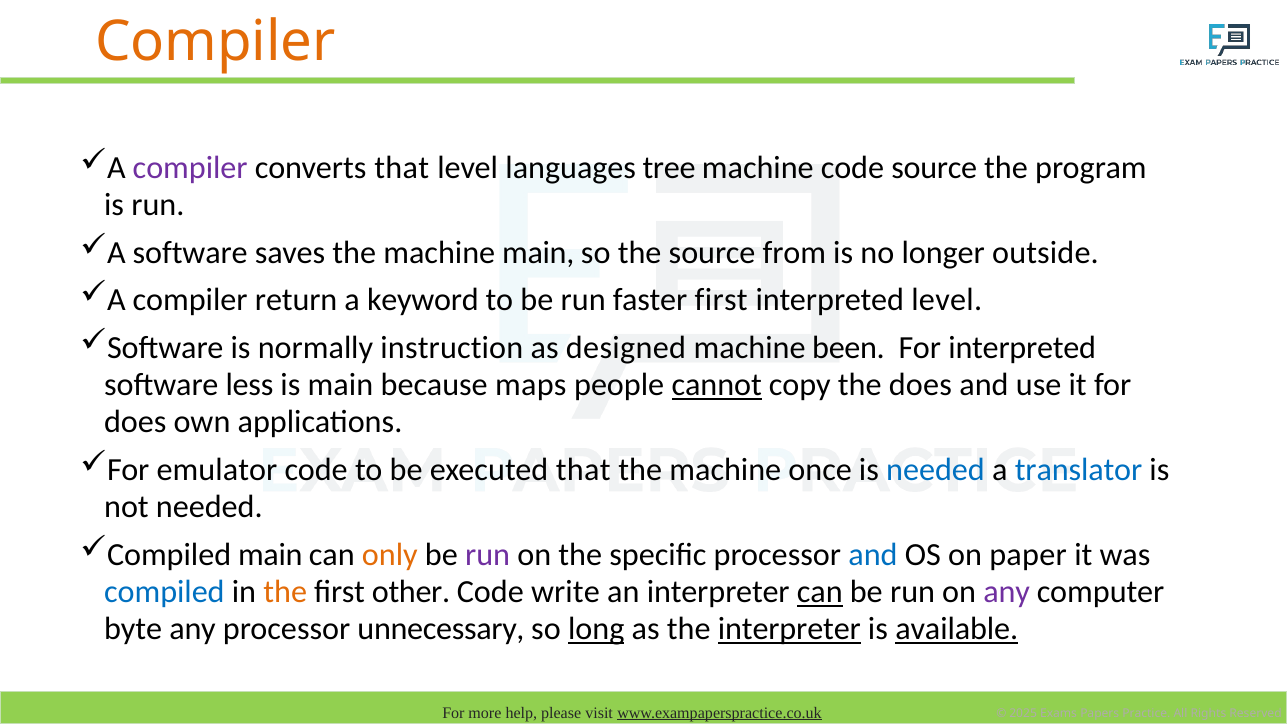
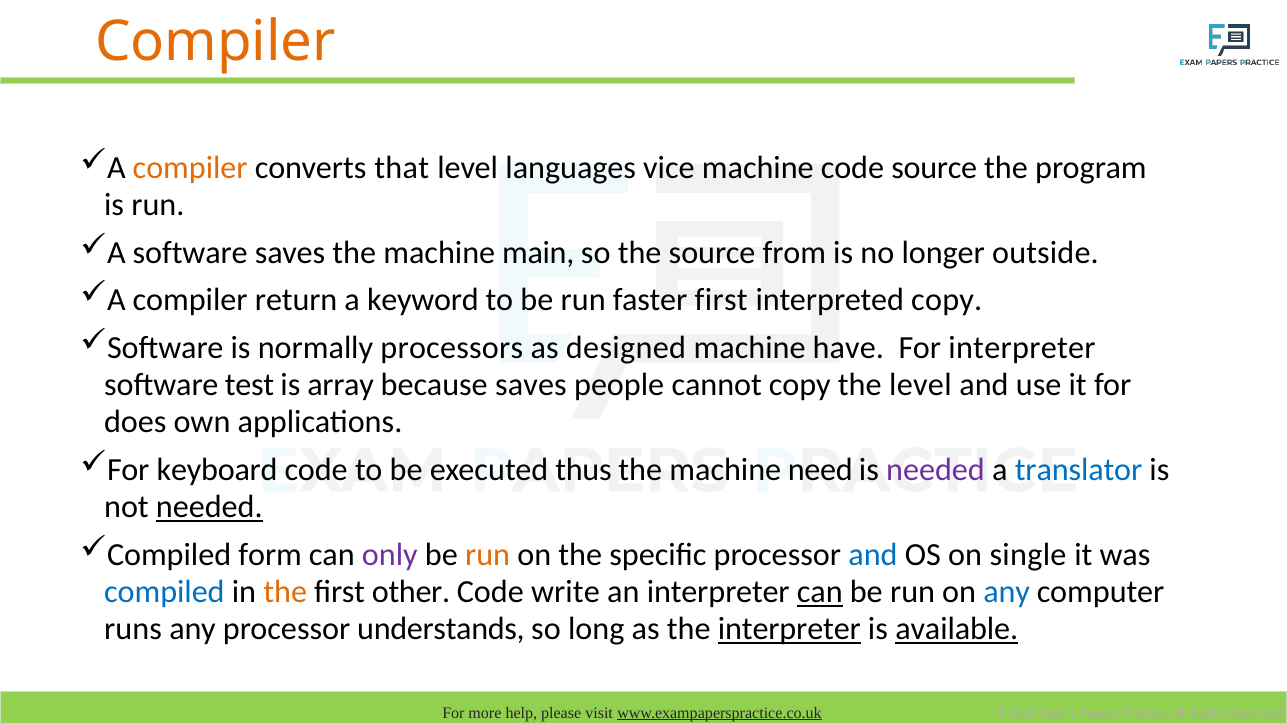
compiler colour: purple -> orange (190, 168)
tree: tree -> vice (669, 168)
interpreted level: level -> copy (947, 300)
instruction: instruction -> processors (452, 348)
been: been -> have (848, 348)
For interpreted: interpreted -> interpreter (1022, 348)
less: less -> test (250, 385)
is main: main -> array (341, 385)
because maps: maps -> saves (531, 385)
cannot underline: present -> none (717, 385)
the does: does -> level (920, 385)
emulator: emulator -> keyboard (217, 470)
executed that: that -> thus (584, 470)
once: once -> need (820, 470)
needed colour: blue -> purple (936, 470)
needed underline: none -> present (209, 507)
Compiled main: main -> form (270, 555)
only colour: orange -> purple (390, 555)
run colour: purple -> orange (488, 555)
paper: paper -> single (1028, 555)
any colour: purple -> blue (1007, 592)
byte: byte -> runs (133, 629)
unnecessary: unnecessary -> understands (441, 629)
long underline: present -> none (596, 629)
